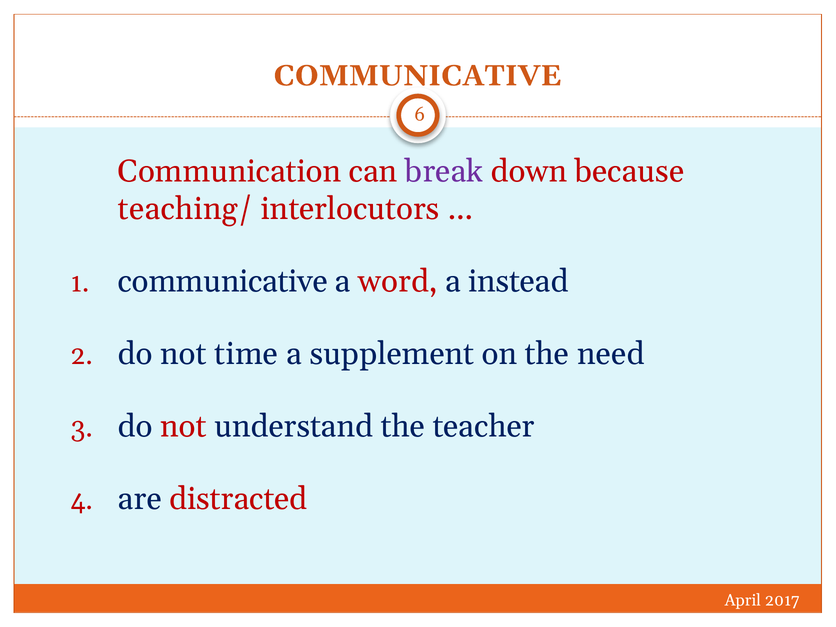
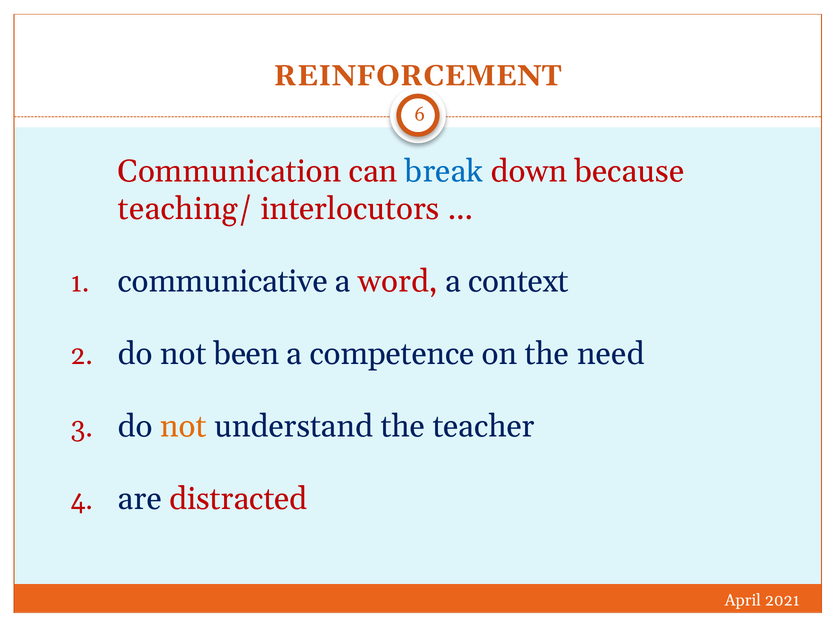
COMMUNICATIVE: COMMUNICATIVE -> REINFORCEMENT (418, 76)
break colour: purple -> blue (444, 171)
instead: instead -> context (519, 282)
time: time -> been (247, 354)
supplement: supplement -> competence (392, 354)
not colour: red -> orange (183, 427)
2017: 2017 -> 2021 (782, 601)
